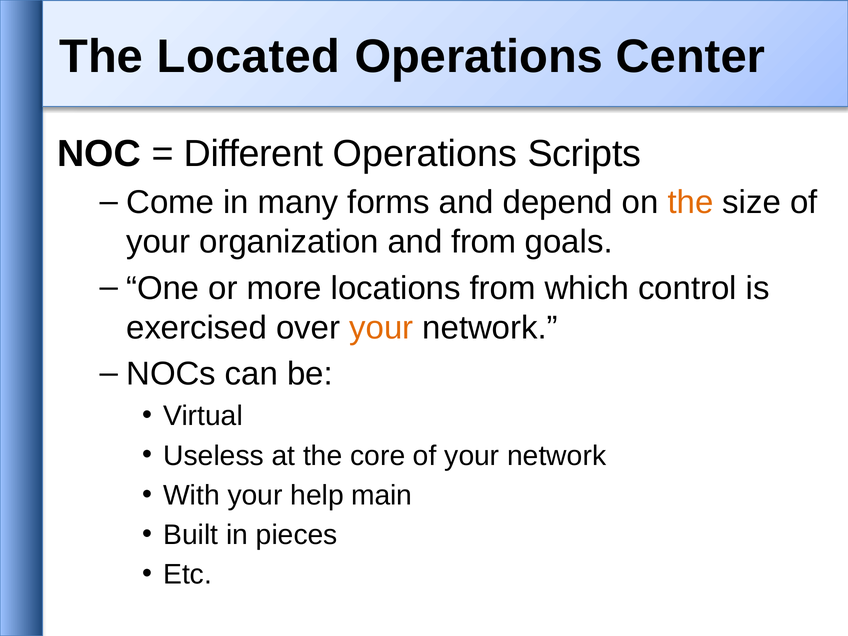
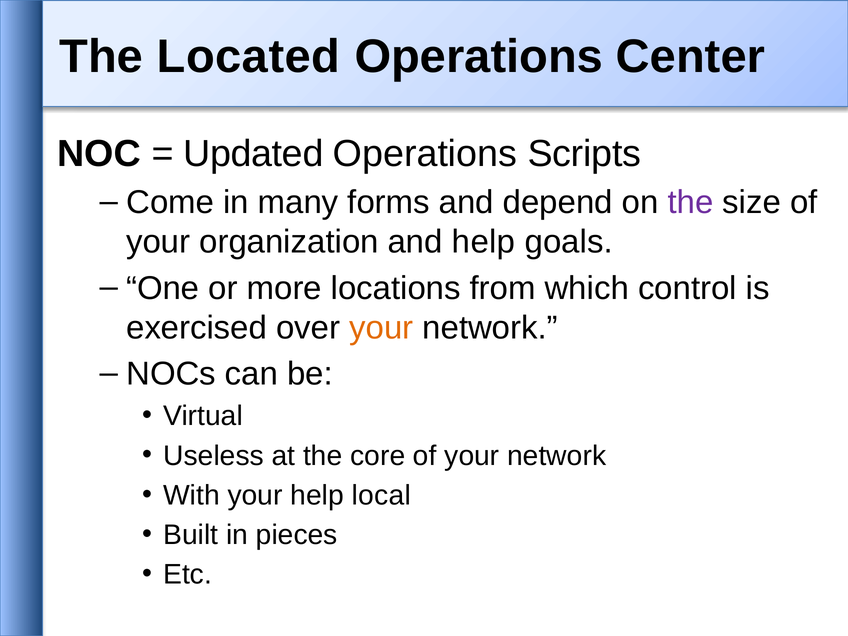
Different: Different -> Updated (253, 154)
the colour: orange -> purple (690, 202)
and from: from -> help (484, 242)
main: main -> local (381, 495)
